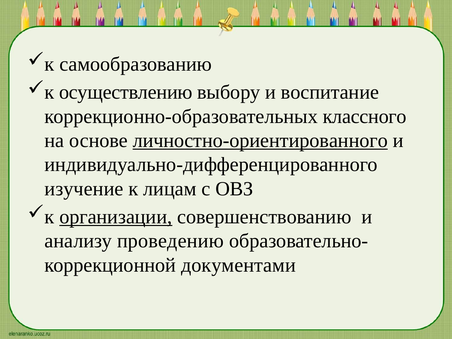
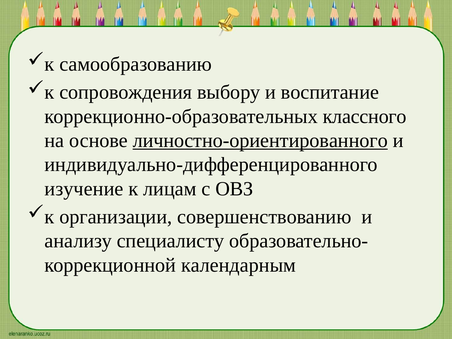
осуществлению: осуществлению -> сопровождения (126, 92)
организации underline: present -> none (116, 217)
проведению: проведению -> специалисту (170, 241)
документами: документами -> календарным (238, 265)
